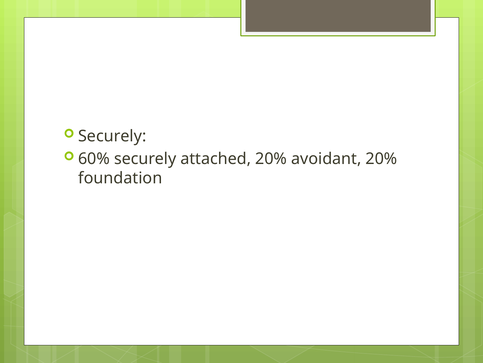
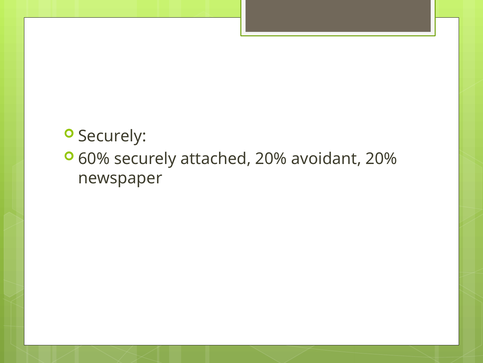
foundation: foundation -> newspaper (120, 178)
